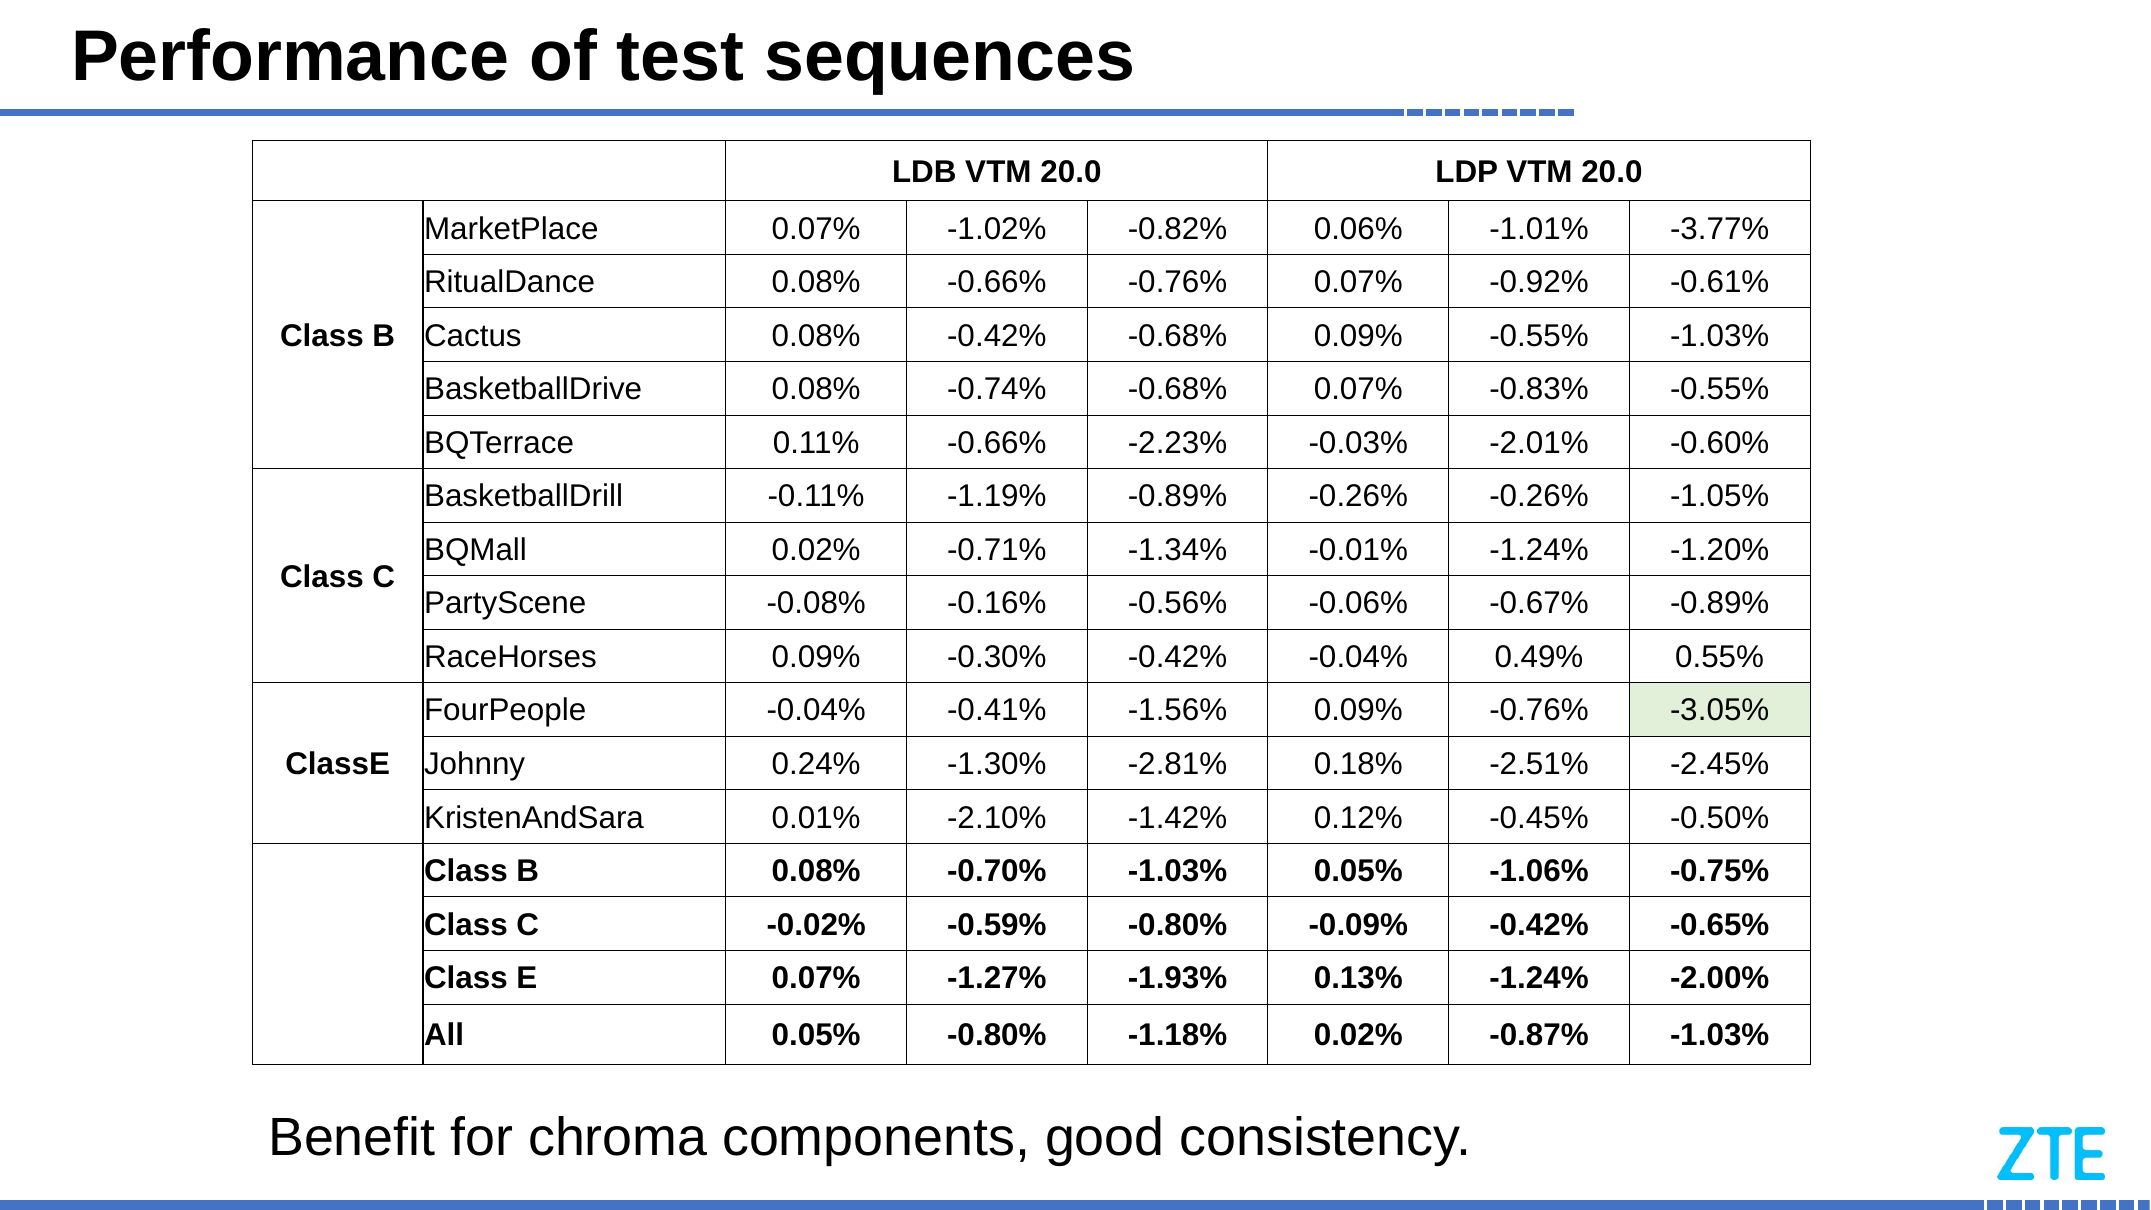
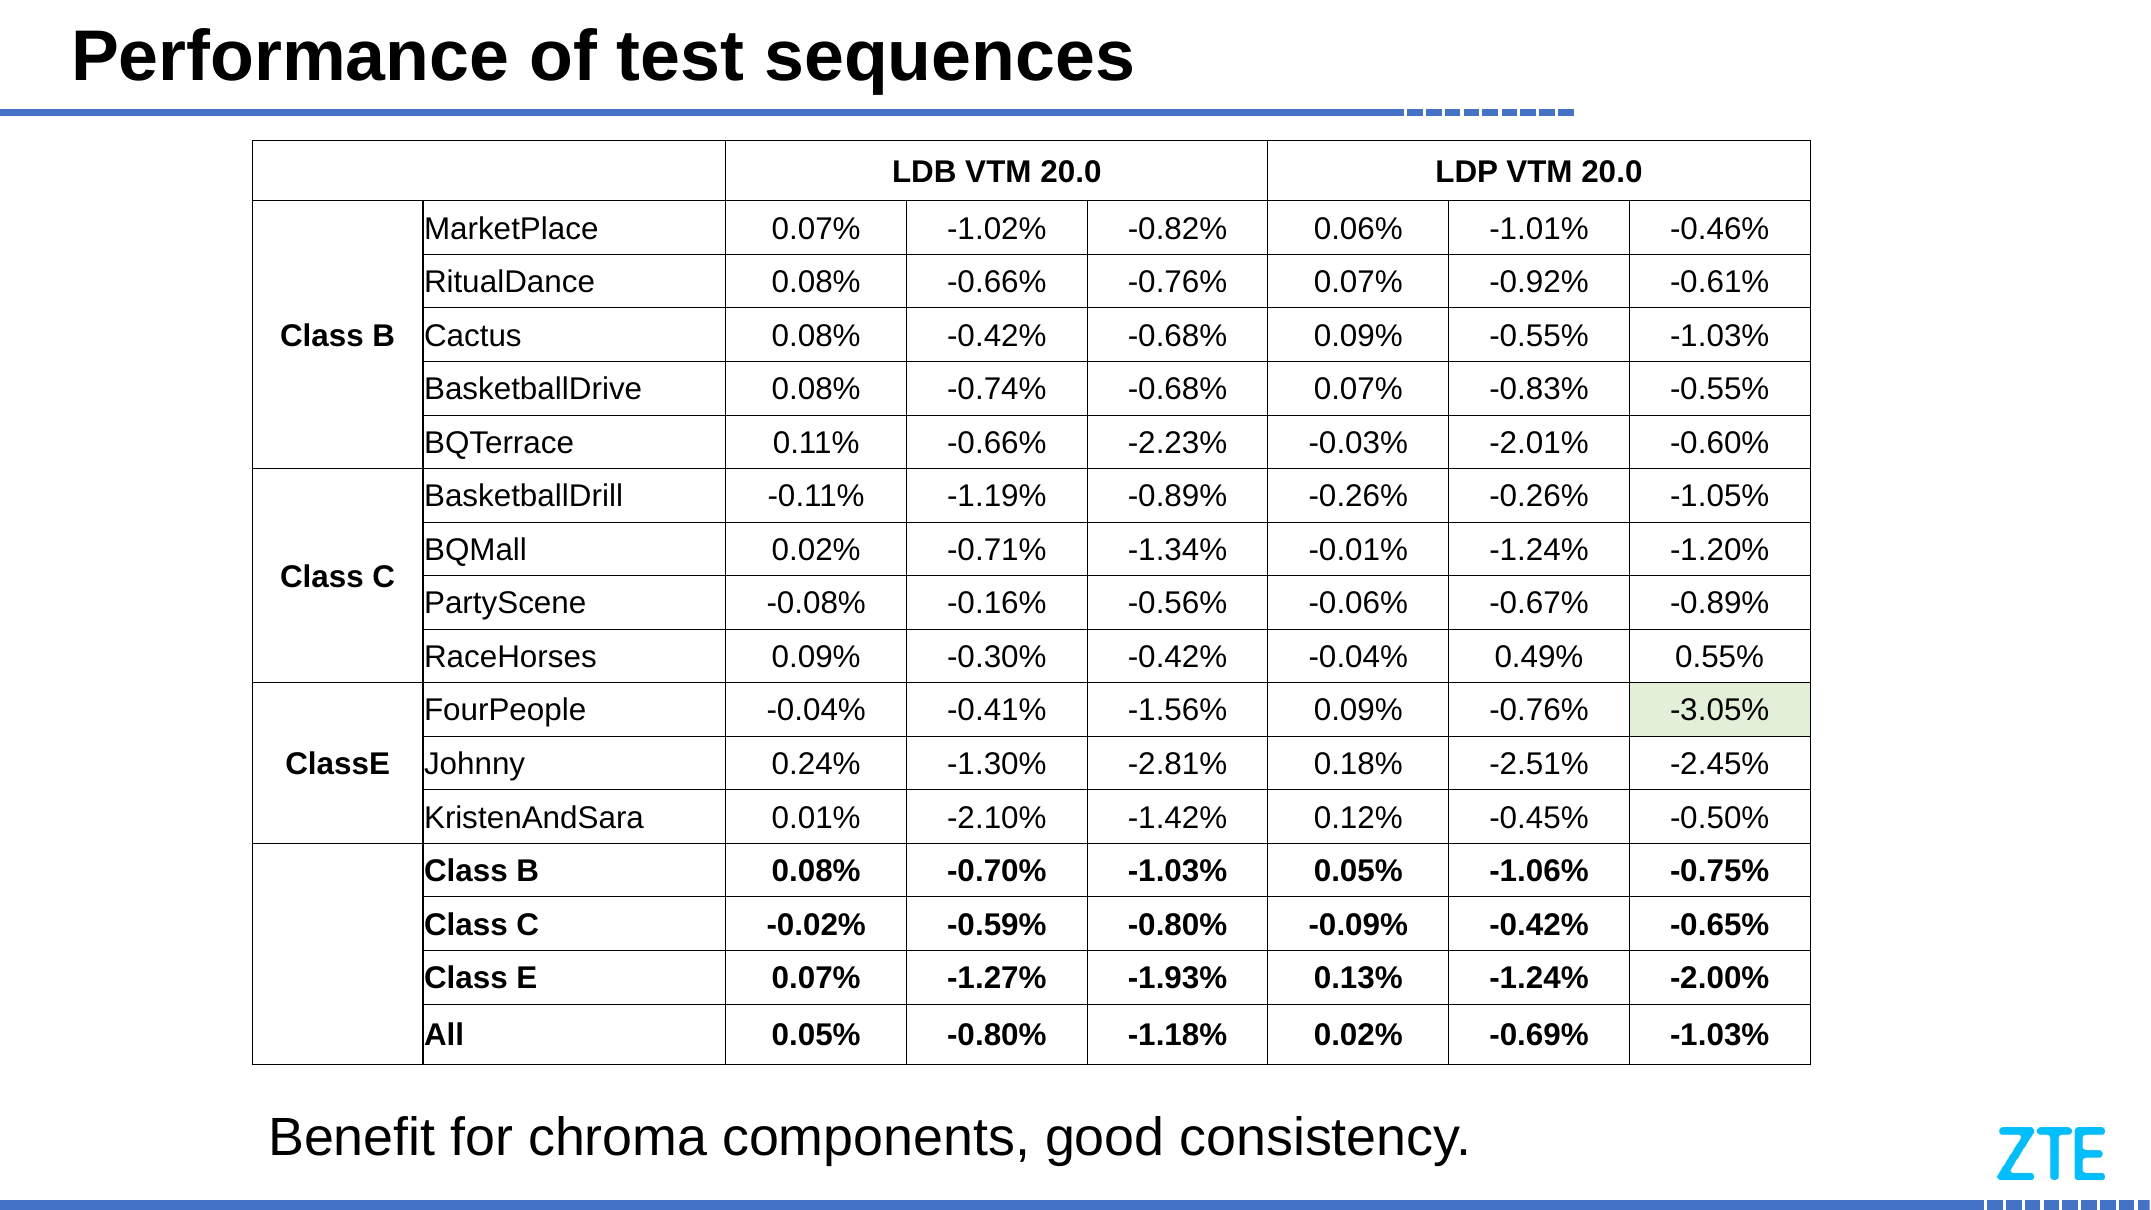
-3.77%: -3.77% -> -0.46% (1720, 229)
-0.87%: -0.87% -> -0.69% (1539, 1035)
